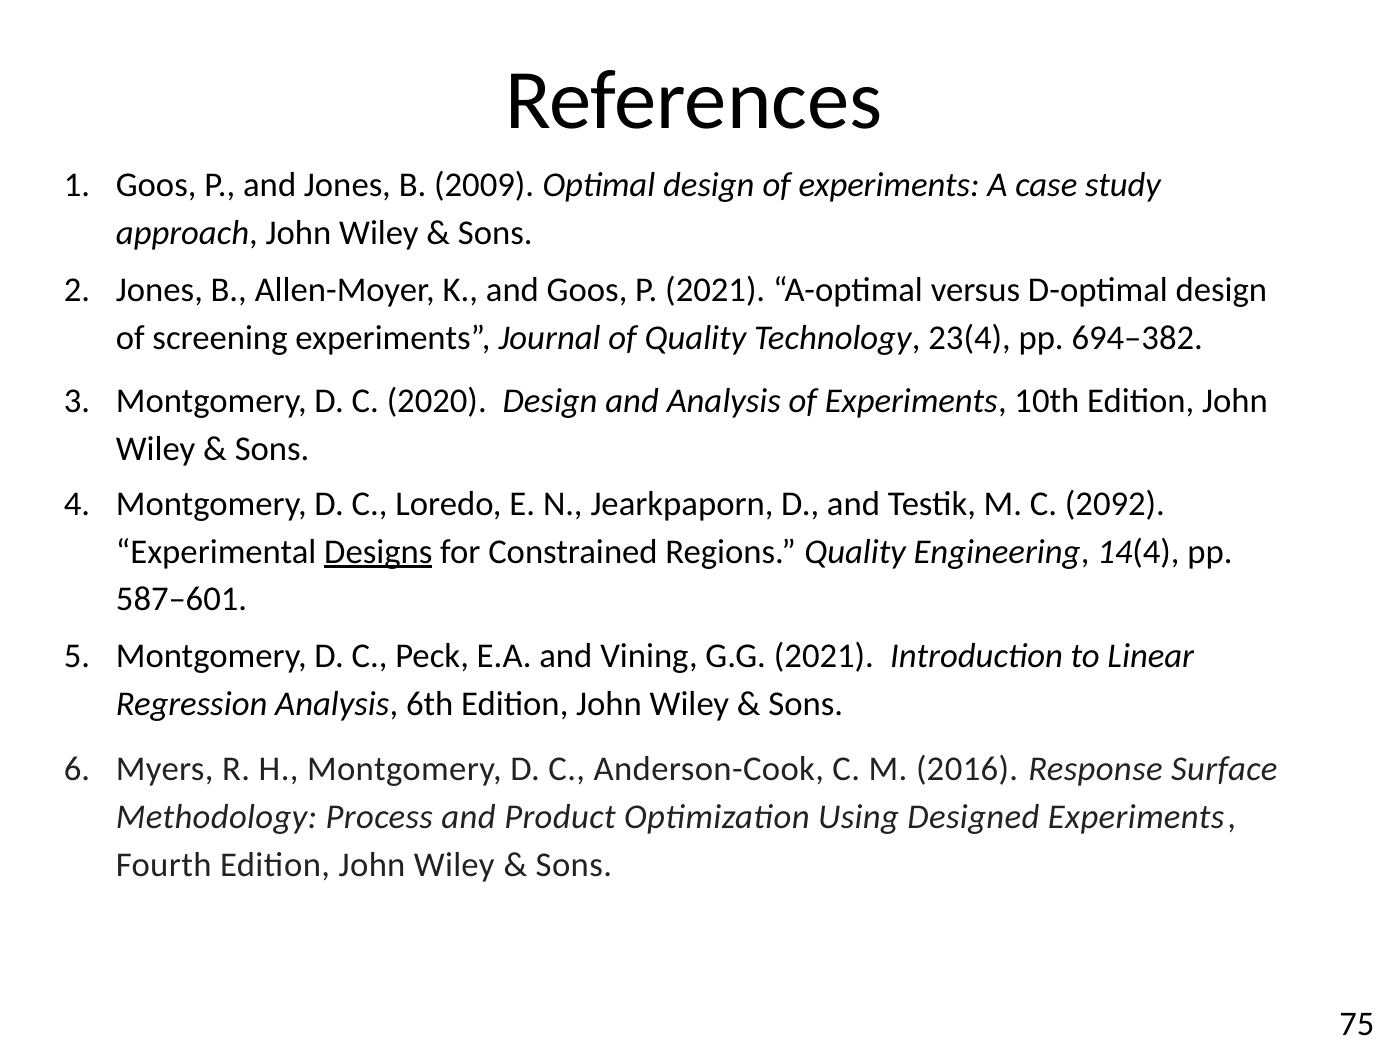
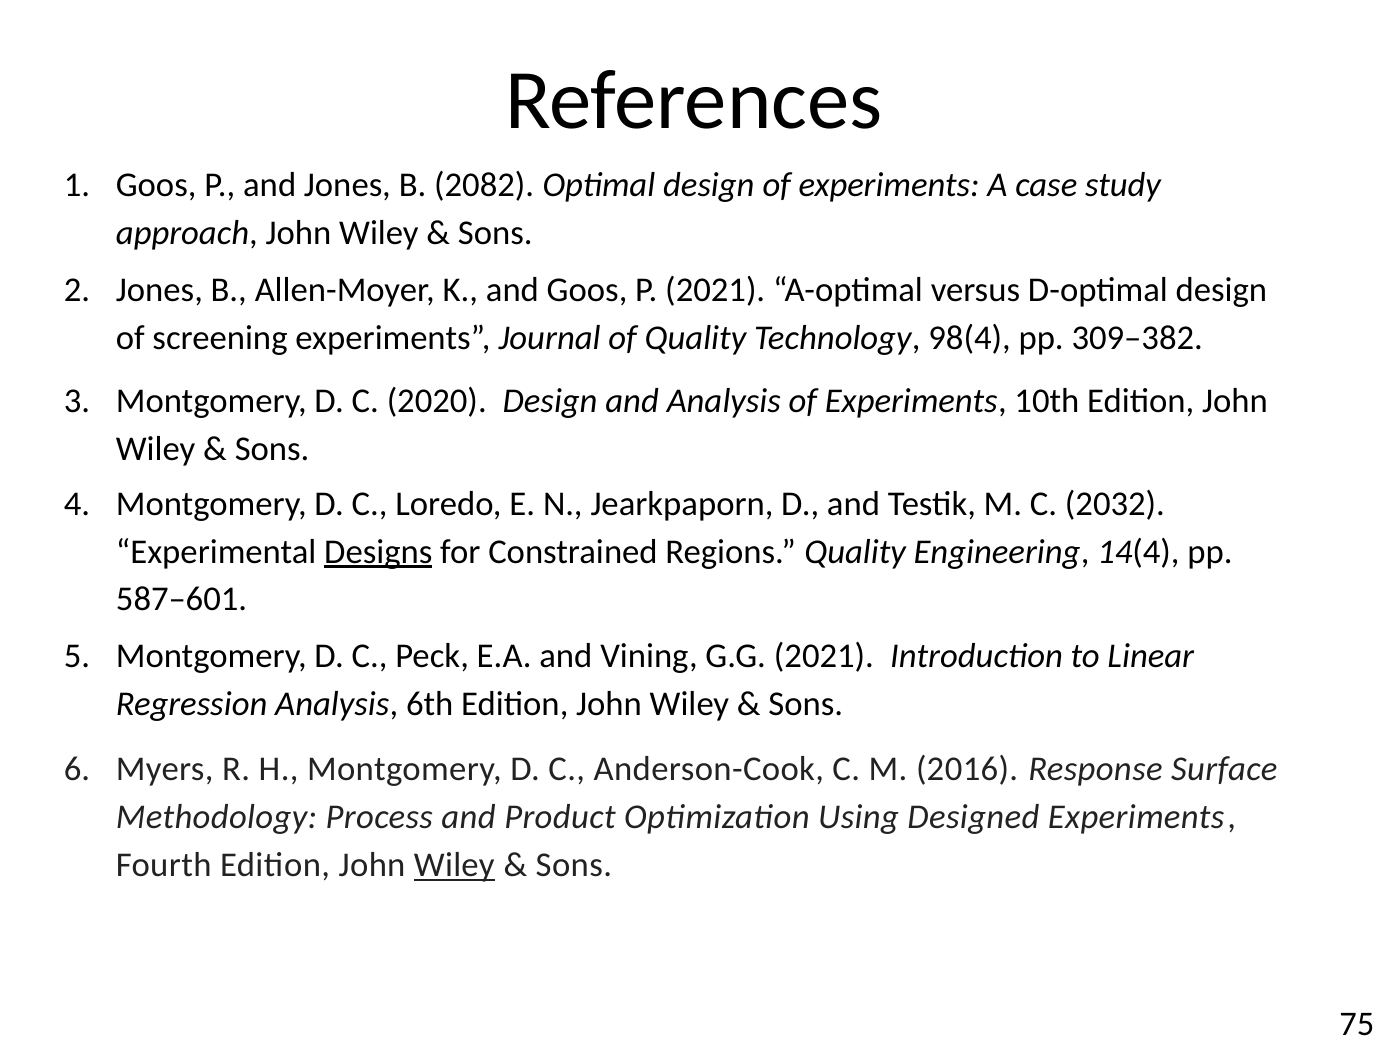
2009: 2009 -> 2082 (484, 185)
23(4: 23(4 -> 98(4 (970, 338)
694–382: 694–382 -> 309–382 (1137, 338)
2092: 2092 -> 2032 (1115, 504)
Wiley underline: none -> present (454, 865)
